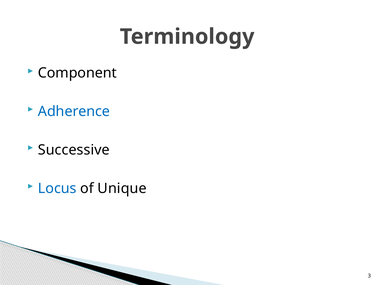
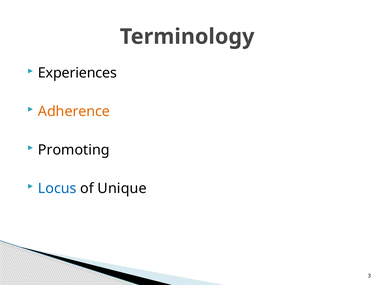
Component: Component -> Experiences (77, 73)
Adherence colour: blue -> orange (74, 111)
Successive: Successive -> Promoting (74, 150)
